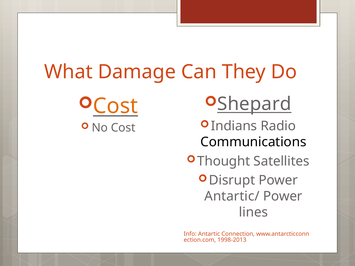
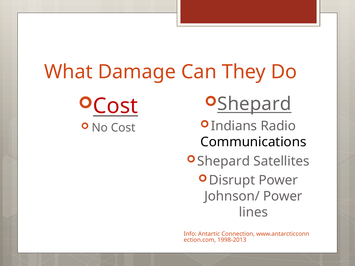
Cost colour: orange -> red (115, 106)
Thought: Thought -> Shepard (224, 161)
Antartic/: Antartic/ -> Johnson/ (232, 196)
